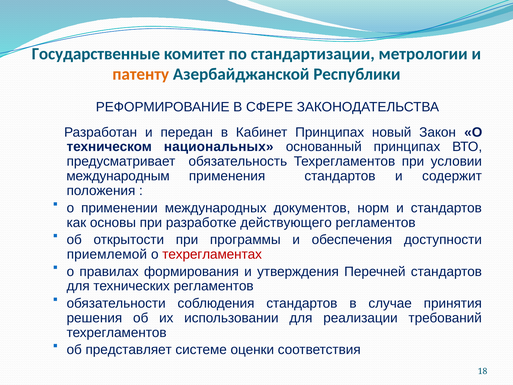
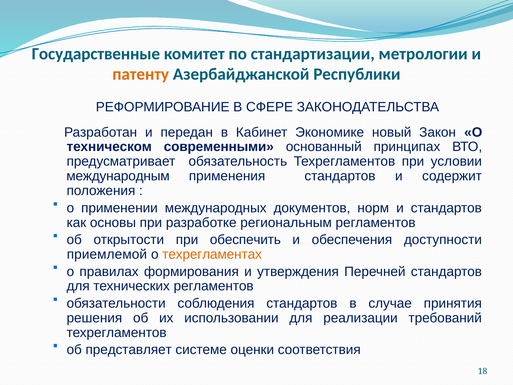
Кабинет Принципах: Принципах -> Экономике (330, 132)
национальных: национальных -> современными (219, 147)
действующего: действующего -> региональным (286, 222)
программы: программы -> обеспечить (245, 240)
техрегламентах colour: red -> orange (212, 254)
